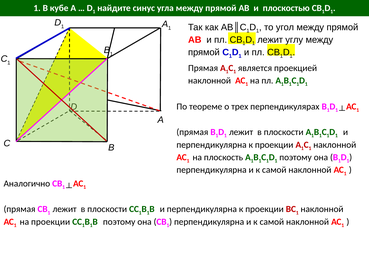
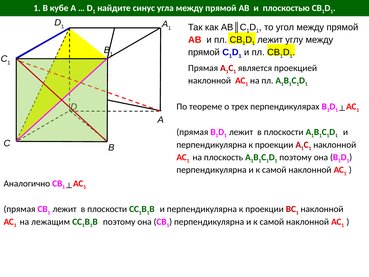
на проекции: проекции -> лежащим (51, 222)
